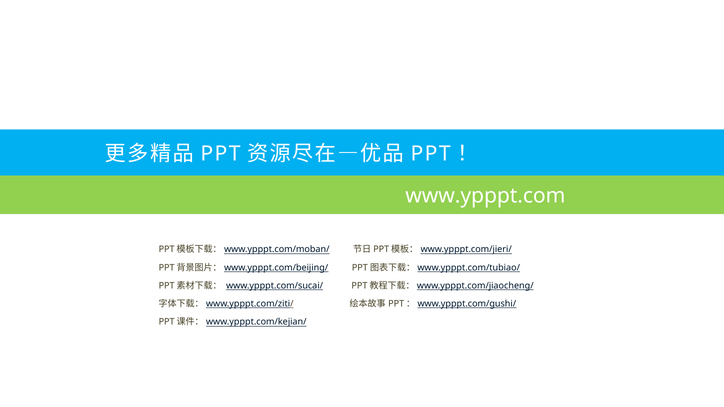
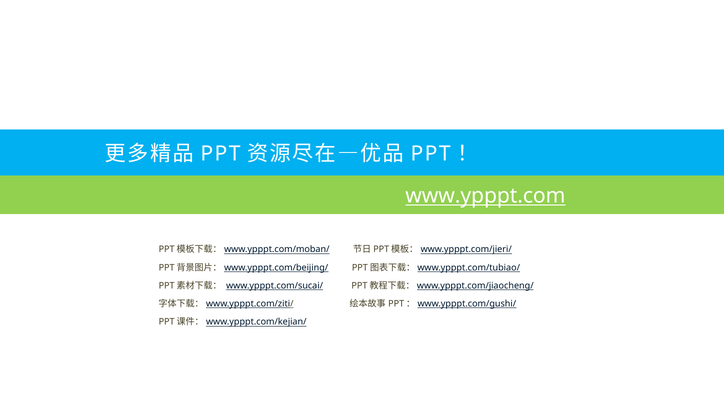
www.ypppt.com underline: none -> present (485, 196)
